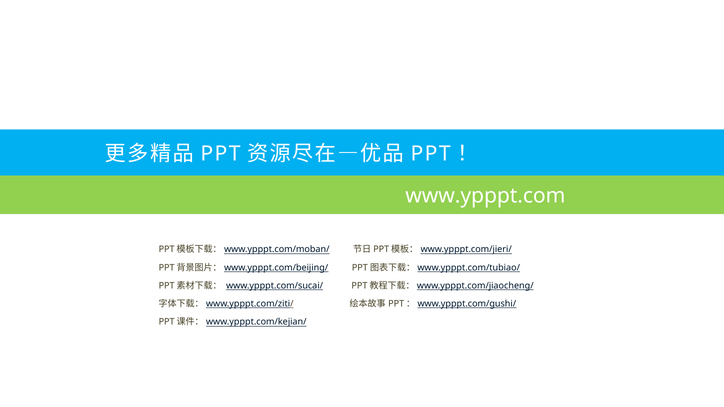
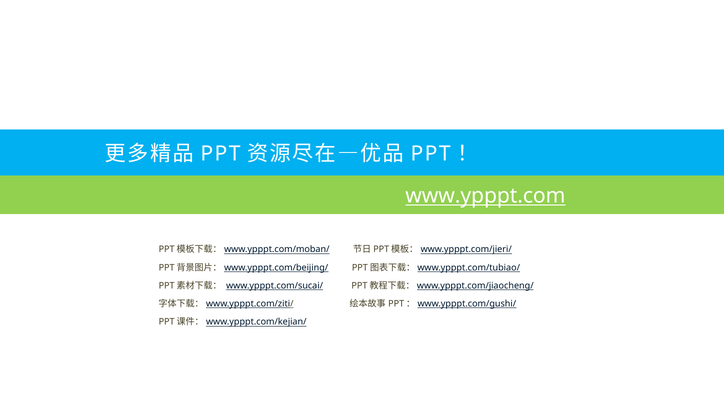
www.ypppt.com underline: none -> present (485, 196)
